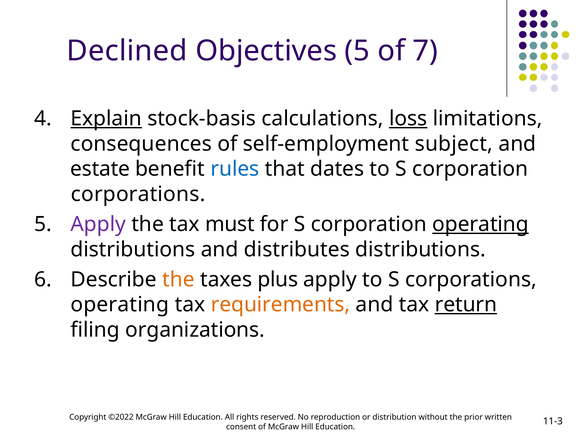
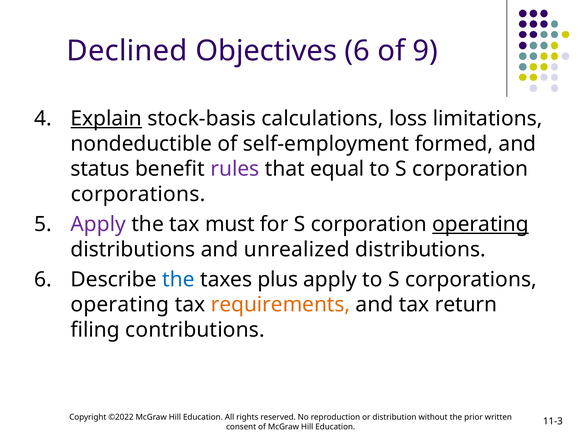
Objectives 5: 5 -> 6 (357, 51)
7: 7 -> 9 (425, 51)
loss underline: present -> none (408, 119)
consequences: consequences -> nondeductible (141, 144)
subject: subject -> formed (454, 144)
estate: estate -> status (100, 169)
rules colour: blue -> purple (235, 169)
dates: dates -> equal (337, 169)
distributes: distributes -> unrealized (297, 250)
the colour: orange -> blue (178, 280)
return underline: present -> none (466, 305)
organizations: organizations -> contributions (195, 330)
